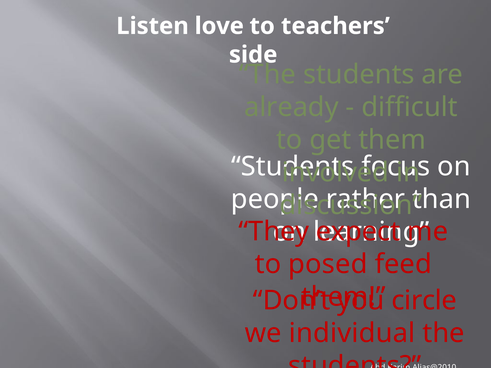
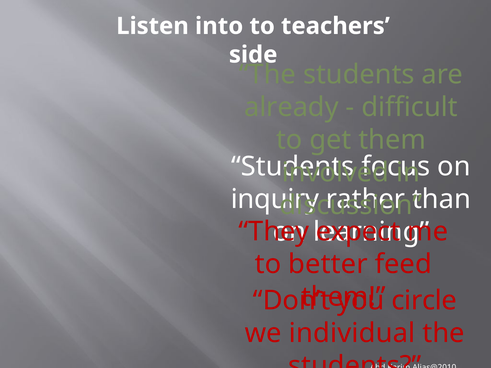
love: love -> into (219, 26)
people: people -> inquiry (275, 199)
posed: posed -> better (328, 264)
